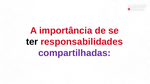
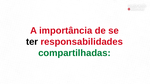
compartilhadas colour: purple -> green (74, 53)
